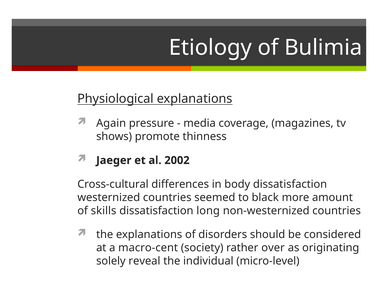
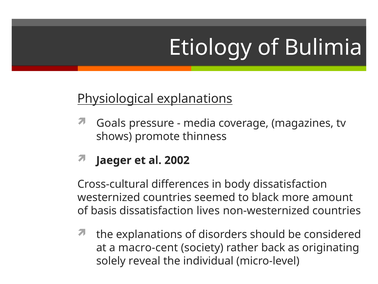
Again: Again -> Goals (111, 123)
skills: skills -> basis (104, 210)
long: long -> lives (208, 210)
over: over -> back (273, 247)
